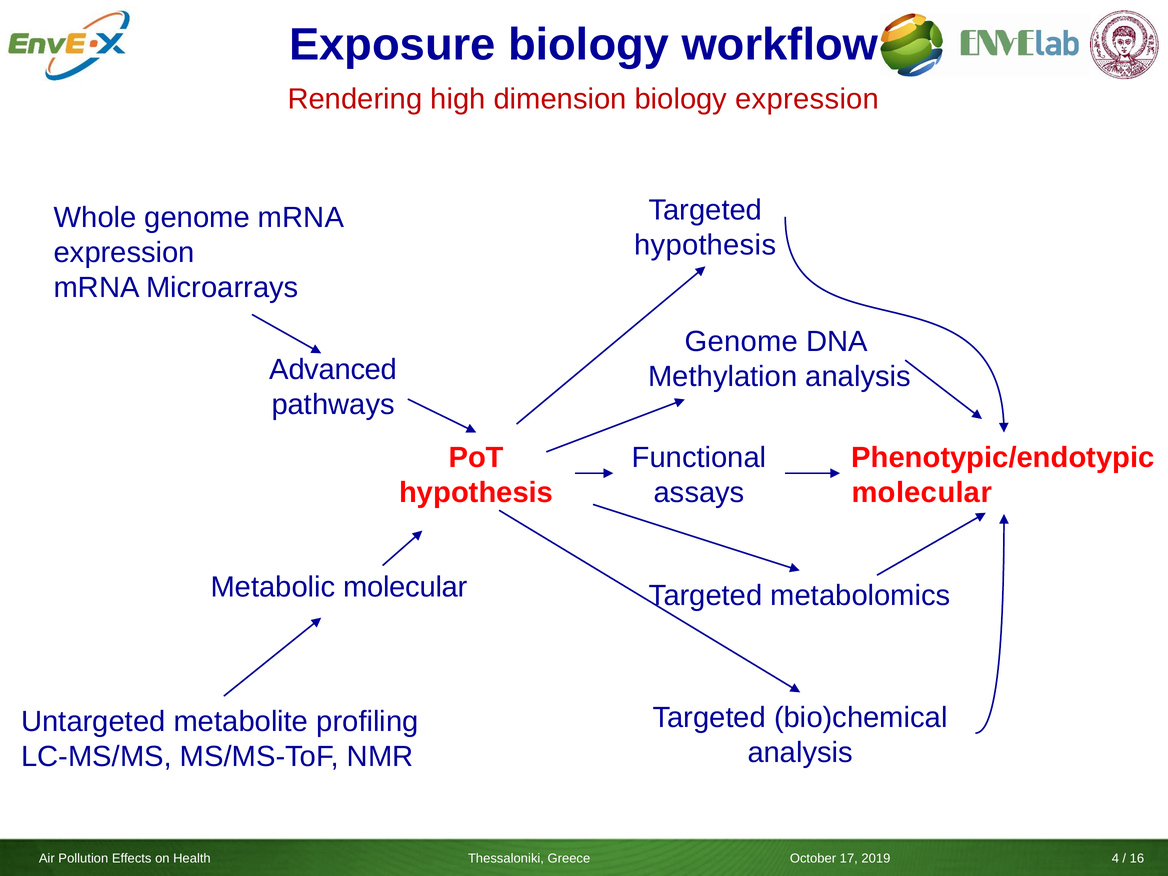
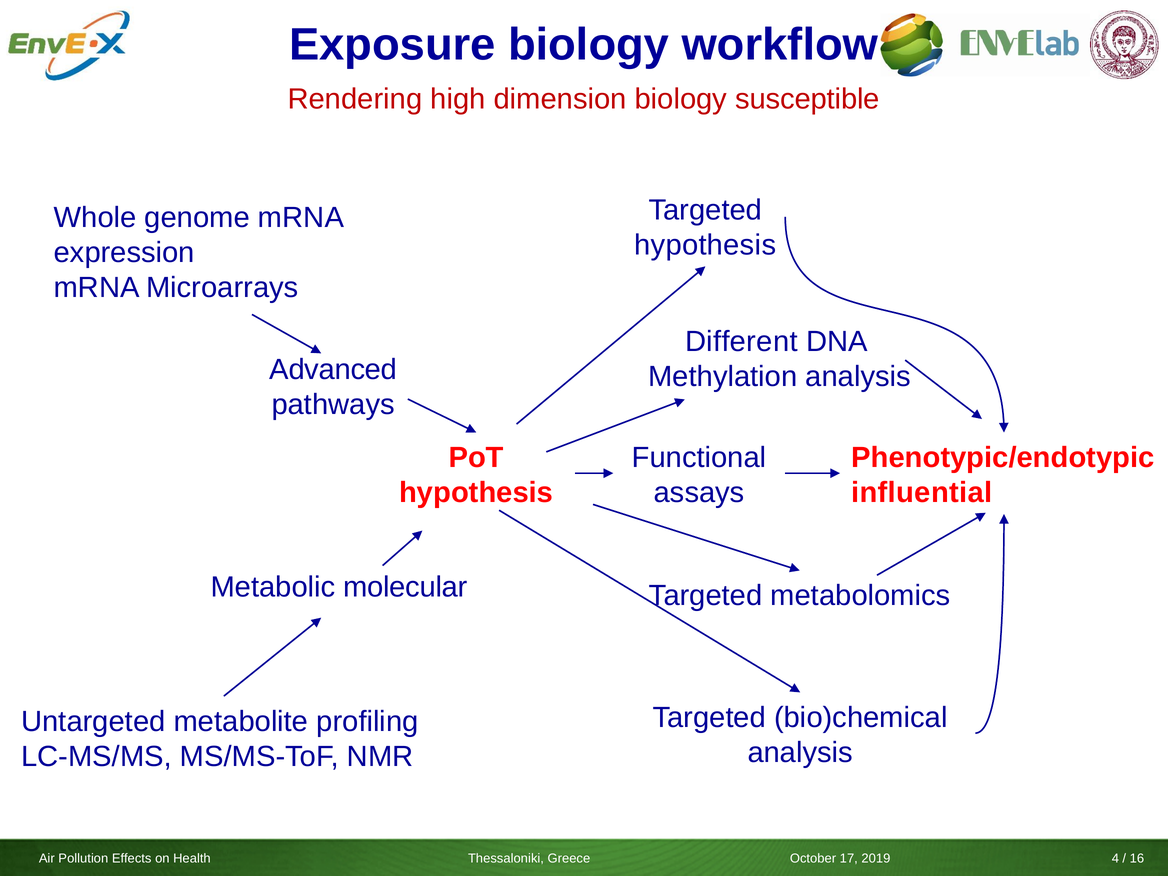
biology expression: expression -> susceptible (807, 99)
Genome: Genome -> Different (741, 342)
molecular: molecular -> influential (922, 493)
